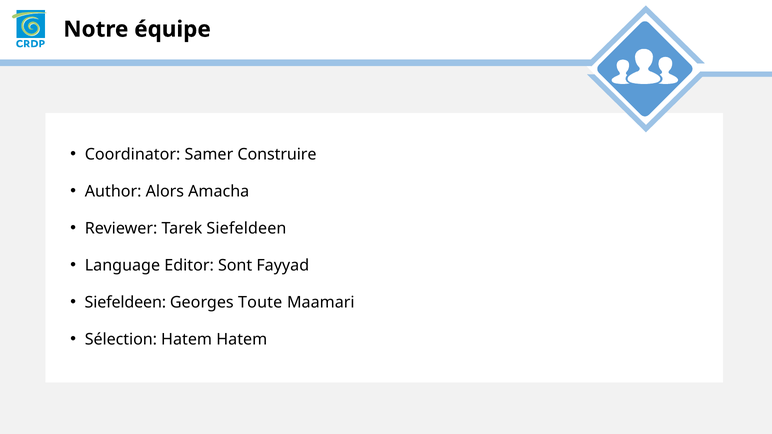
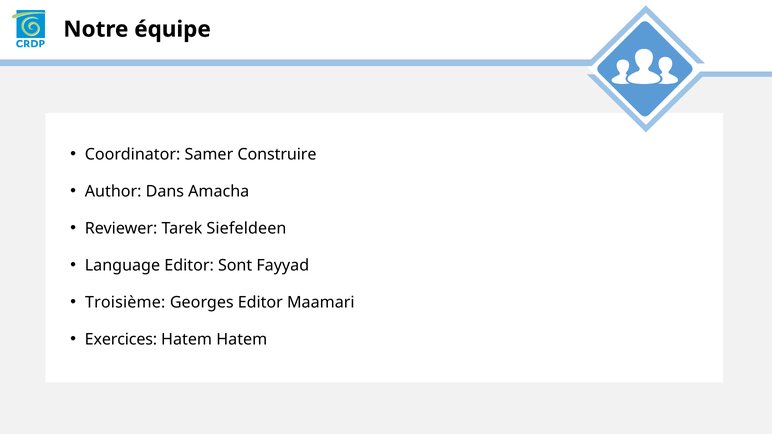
Alors: Alors -> Dans (165, 192)
Siefeldeen: Siefeldeen -> Troisième (125, 303)
Georges Toute: Toute -> Editor (260, 303)
Sélection: Sélection -> Exercices (121, 340)
